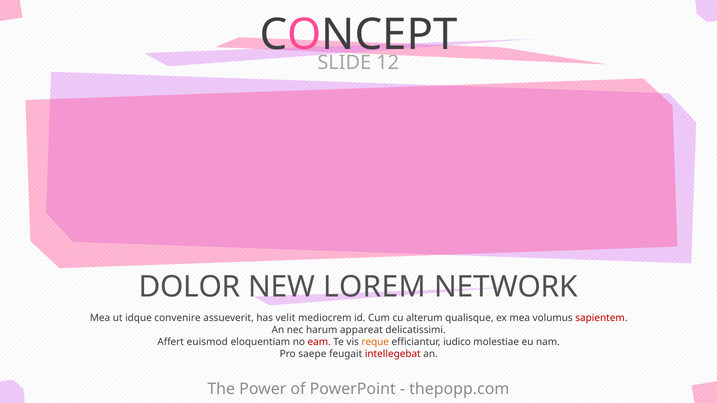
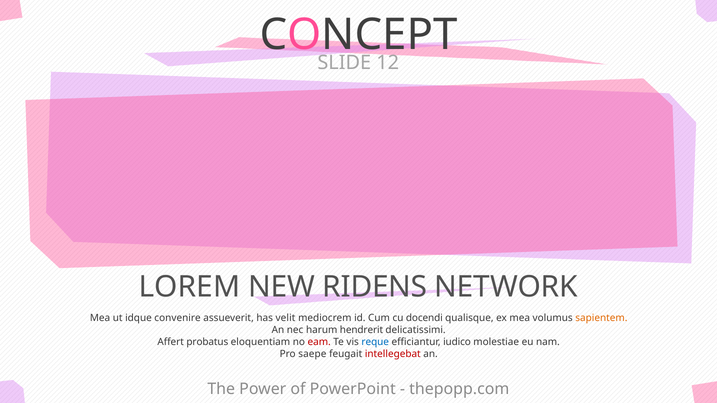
DOLOR: DOLOR -> LOREM (189, 287)
LOREM: LOREM -> RIDENS (375, 287)
alterum: alterum -> docendi (424, 318)
sapientem colour: red -> orange (601, 318)
appareat: appareat -> hendrerit (361, 330)
euismod: euismod -> probatus (207, 342)
reque colour: orange -> blue (375, 342)
